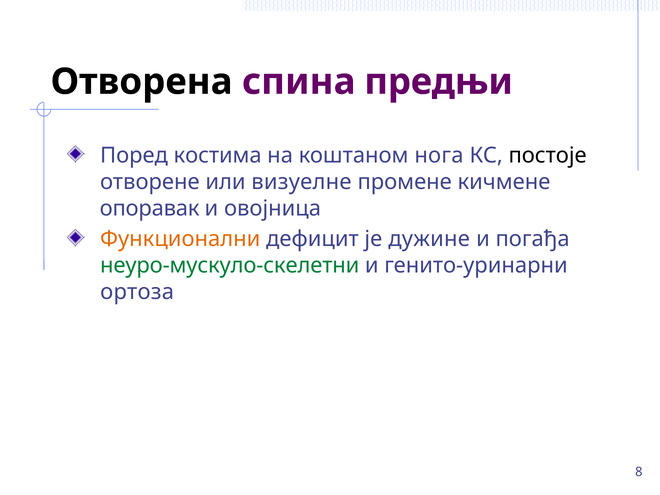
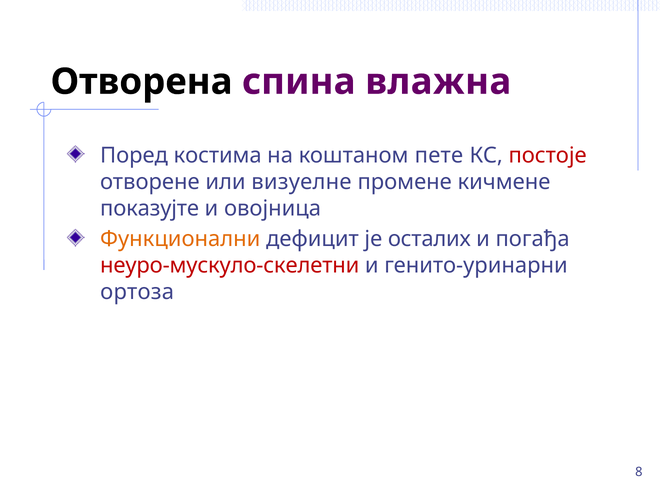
предњи: предњи -> влажна (438, 82)
нога: нога -> пете (439, 156)
постоје colour: black -> red (548, 156)
опоравак: опоравак -> показујте (150, 208)
дужине: дужине -> осталих (429, 239)
неуро-мускуло-скелетни colour: green -> red (230, 266)
